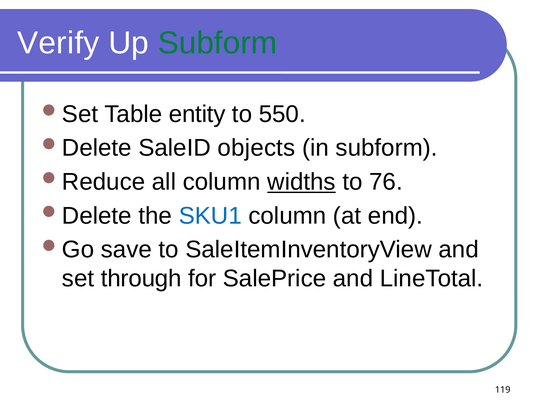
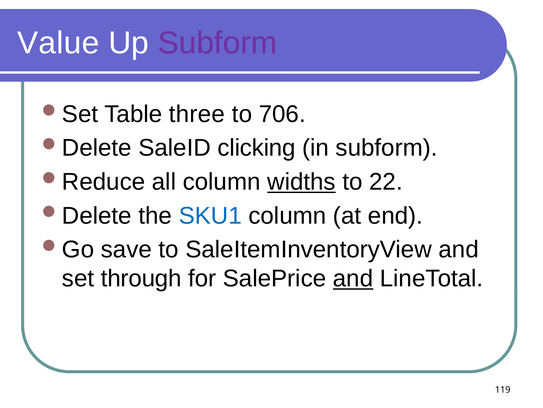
Verify: Verify -> Value (58, 43)
Subform colour: green -> purple (217, 43)
entity: entity -> three (197, 114)
550: 550 -> 706 (282, 114)
objects: objects -> clicking (257, 148)
76: 76 -> 22 (386, 182)
and underline: none -> present (353, 278)
